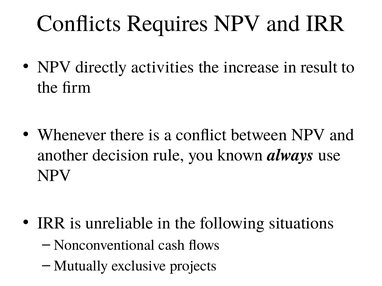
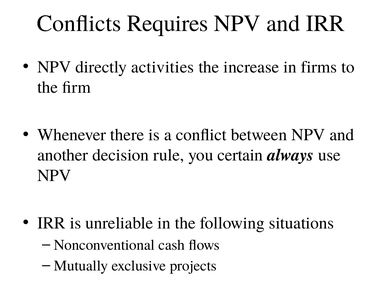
result: result -> firms (319, 67)
known: known -> certain (240, 155)
